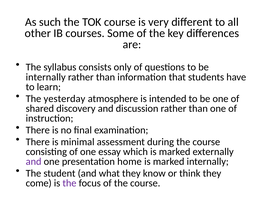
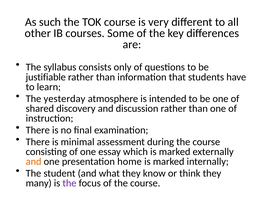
internally: internally -> justifiable (46, 77)
and colour: purple -> orange (34, 162)
come: come -> many (39, 183)
